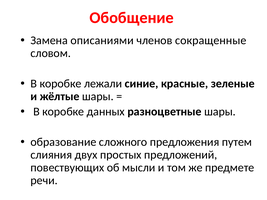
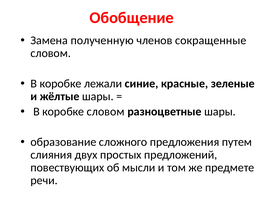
описаниями: описаниями -> полученную (102, 41)
коробке данных: данных -> словом (106, 112)
